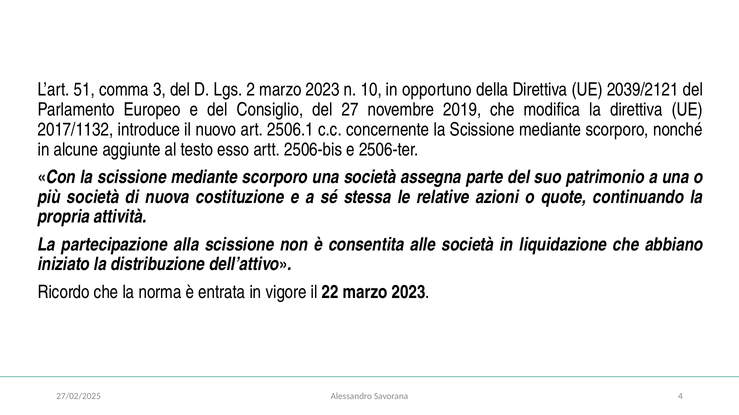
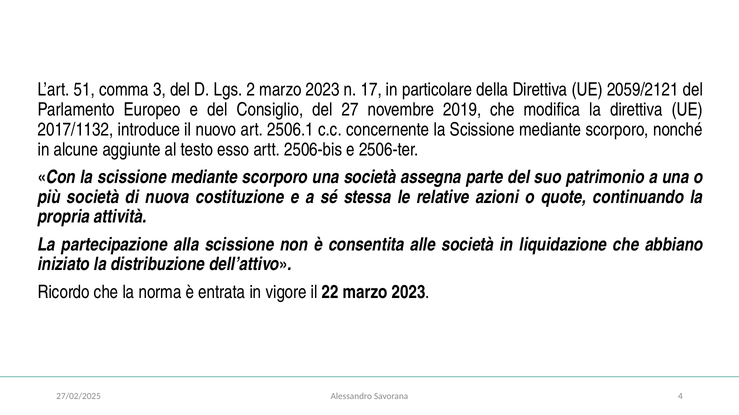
10: 10 -> 17 (371, 90)
opportuno: opportuno -> particolare (437, 90)
2039/2121: 2039/2121 -> 2059/2121 (643, 90)
